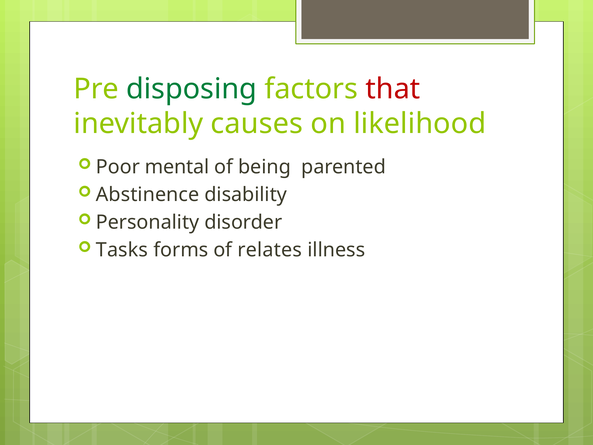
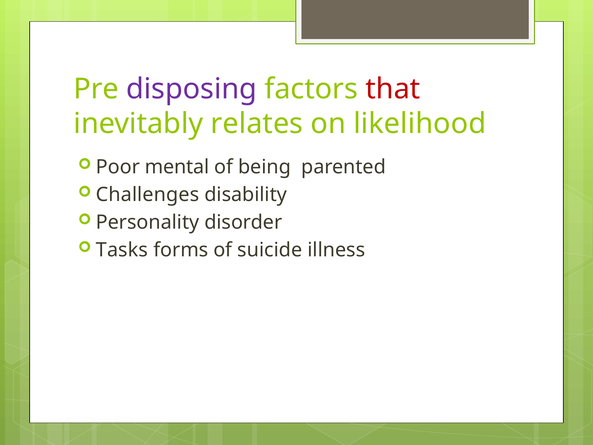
disposing colour: green -> purple (192, 89)
causes: causes -> relates (257, 124)
Abstinence: Abstinence -> Challenges (148, 195)
relates: relates -> suicide (270, 250)
